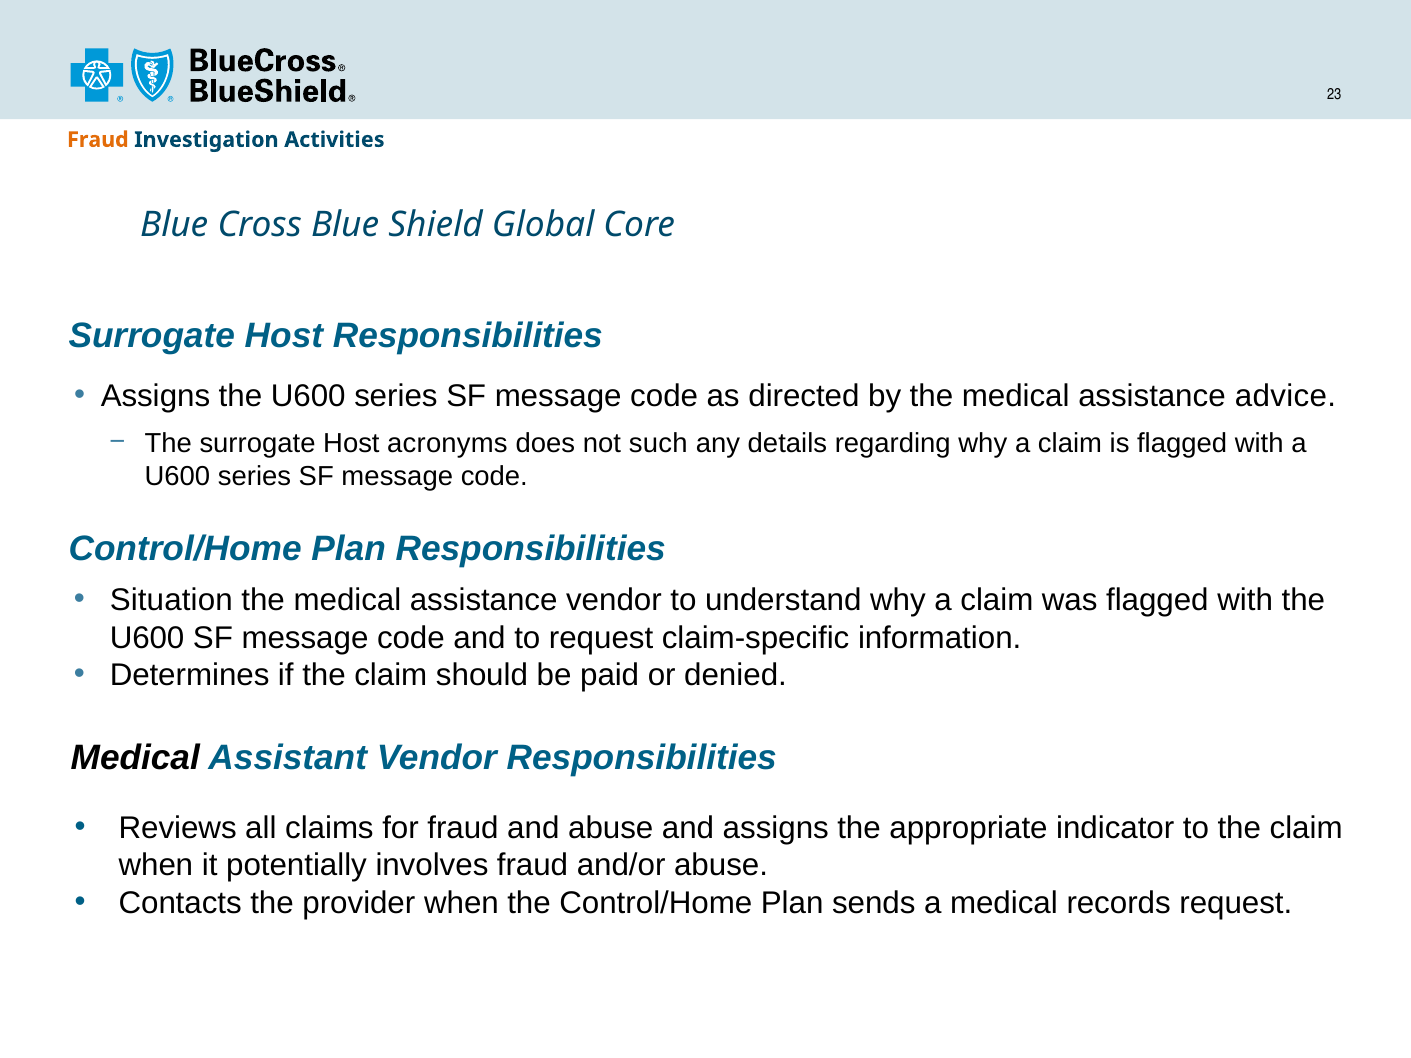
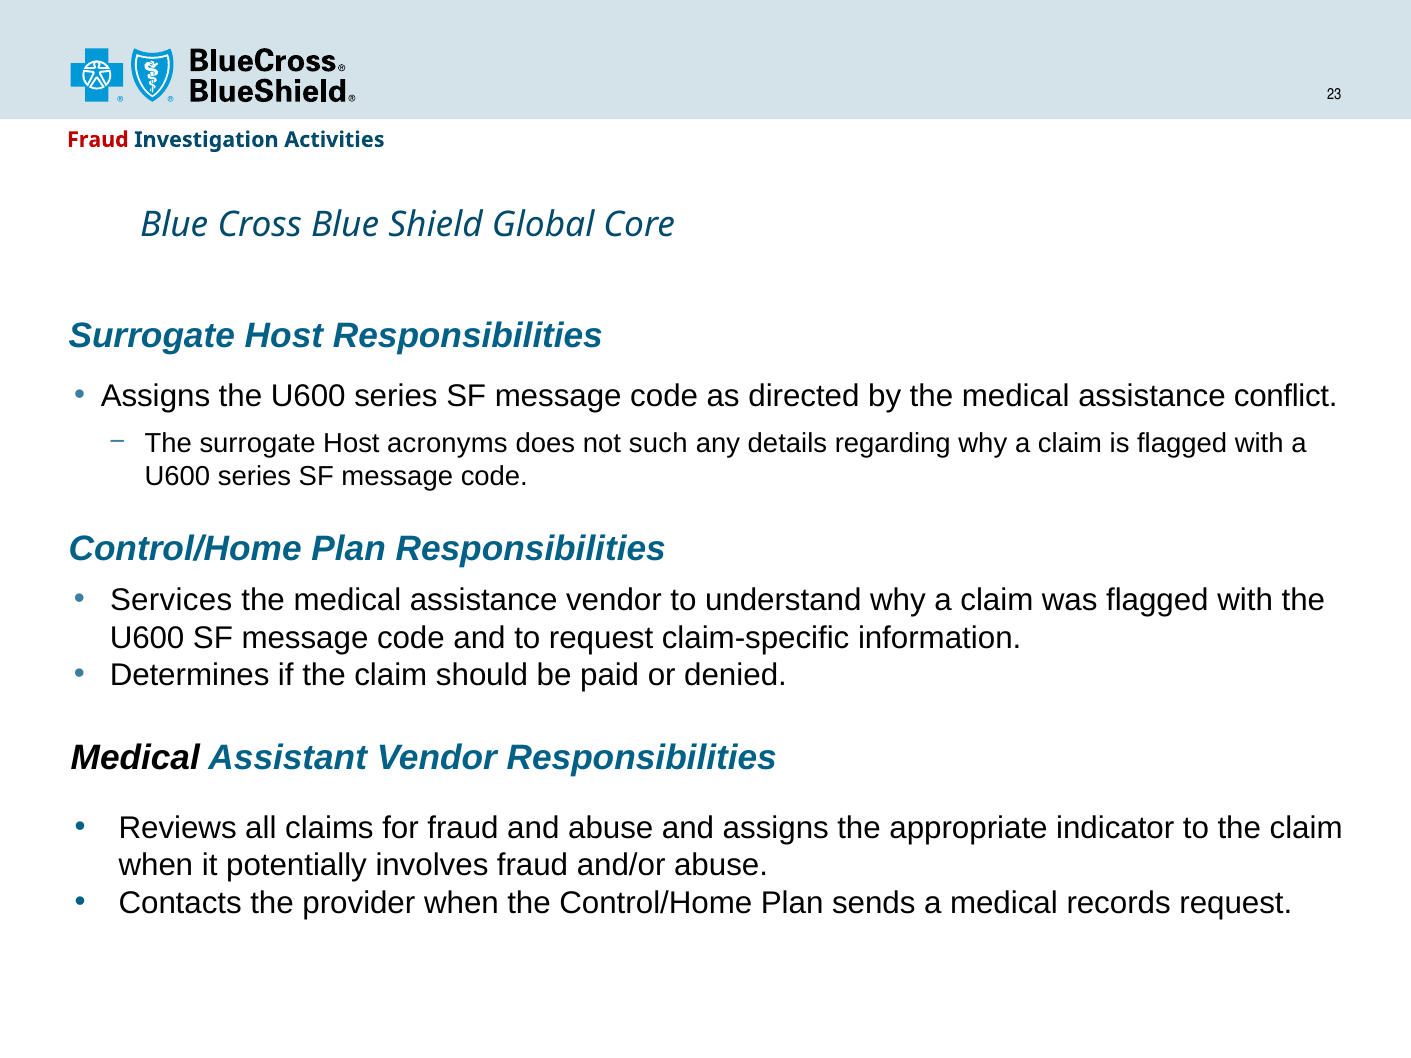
Fraud colour: orange -> red (98, 140)
advice: advice -> conflict (1286, 397)
Situation: Situation -> Services (171, 600)
